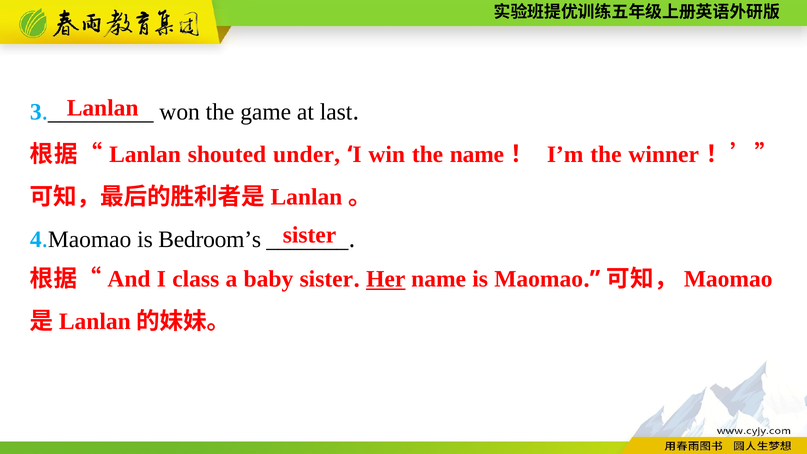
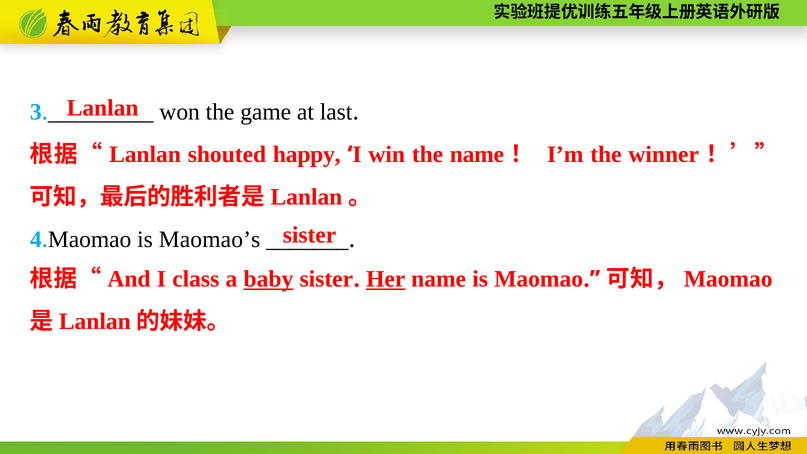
under: under -> happy (307, 155)
Bedroom’s: Bedroom’s -> Maomao’s (210, 239)
baby underline: none -> present (268, 279)
